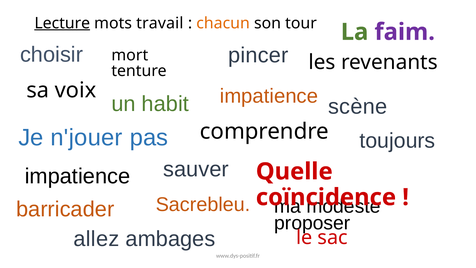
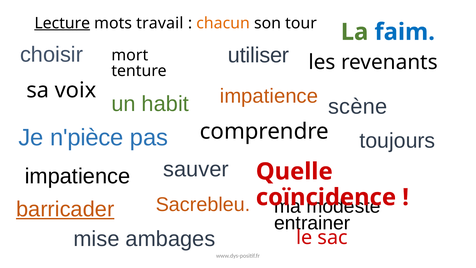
faim colour: purple -> blue (405, 32)
pincer: pincer -> utiliser (259, 55)
n'jouer: n'jouer -> n'pièce (87, 137)
barricader underline: none -> present (65, 209)
proposer: proposer -> entrainer (312, 223)
allez: allez -> mise (97, 239)
